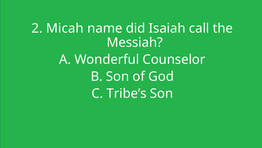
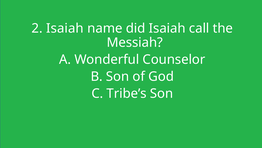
2 Micah: Micah -> Isaiah (65, 28)
